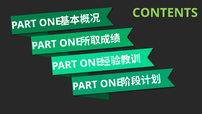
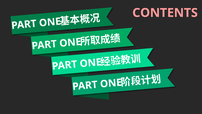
CONTENTS colour: light green -> pink (165, 13)
